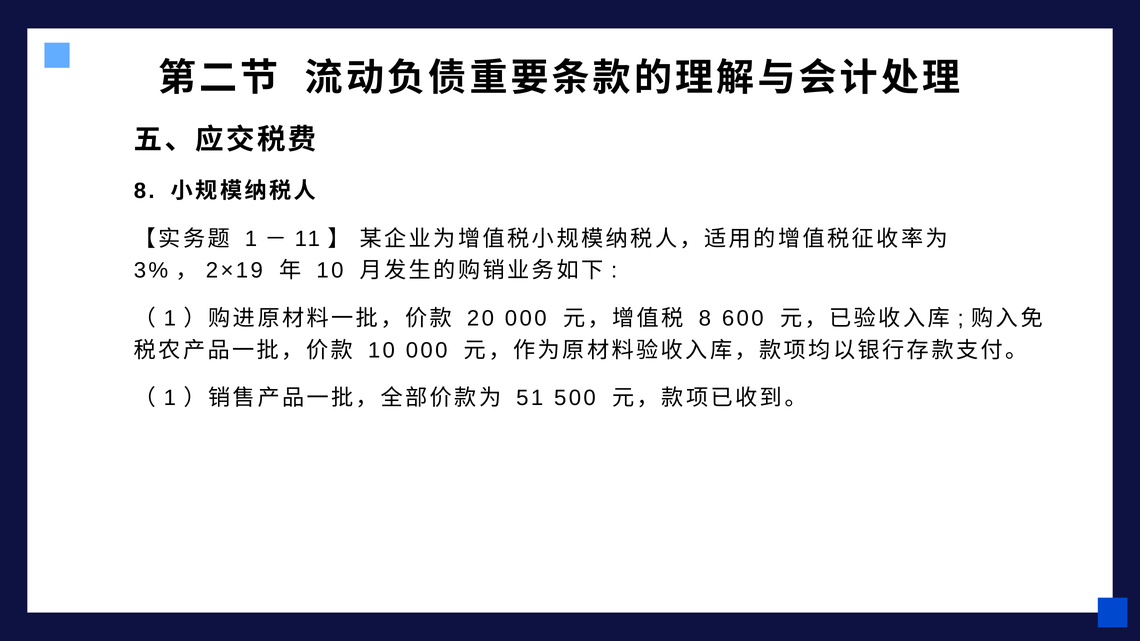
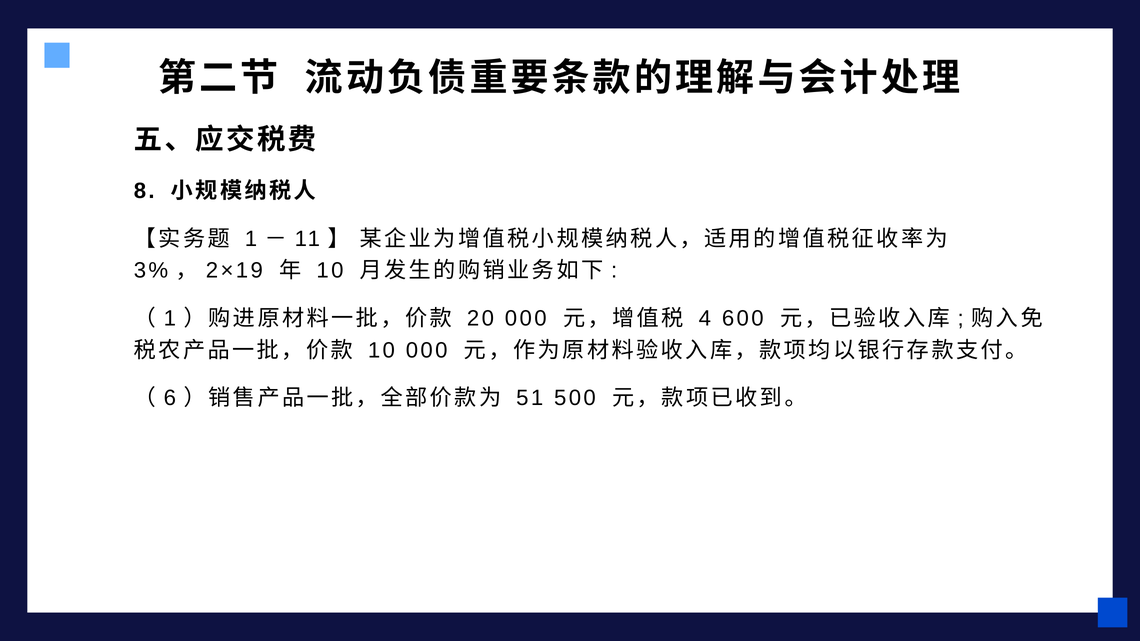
8: 8 -> 4 (705, 319)
1: 1 -> 6 (170, 398)
